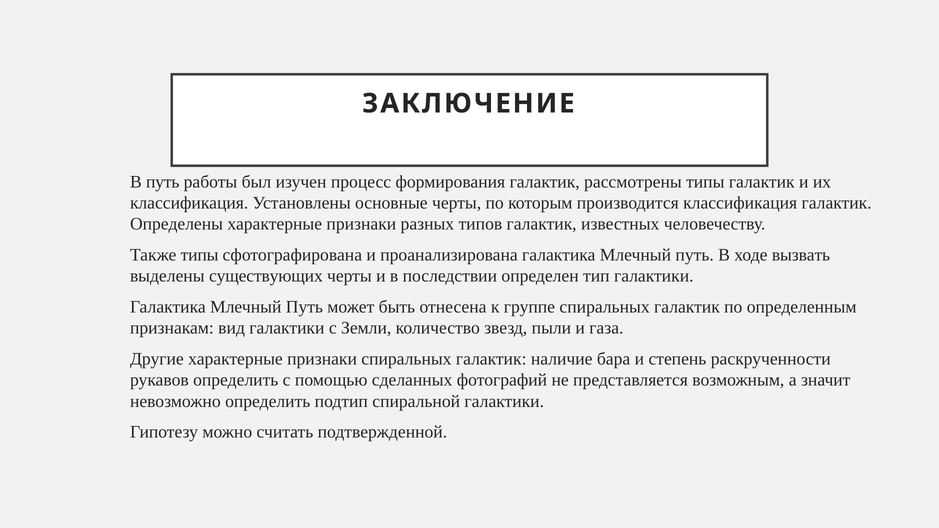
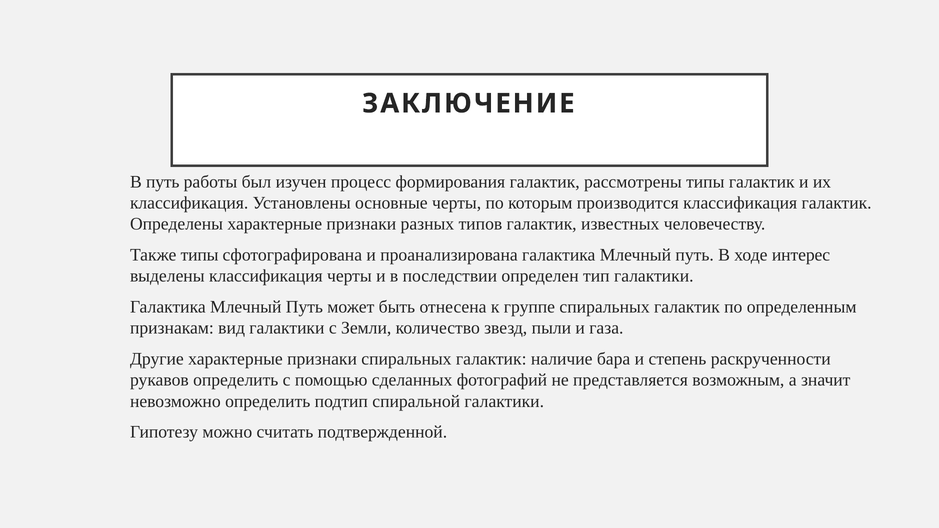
вызвать: вызвать -> интерес (801, 255)
выделены существующих: существующих -> классификация (266, 276)
